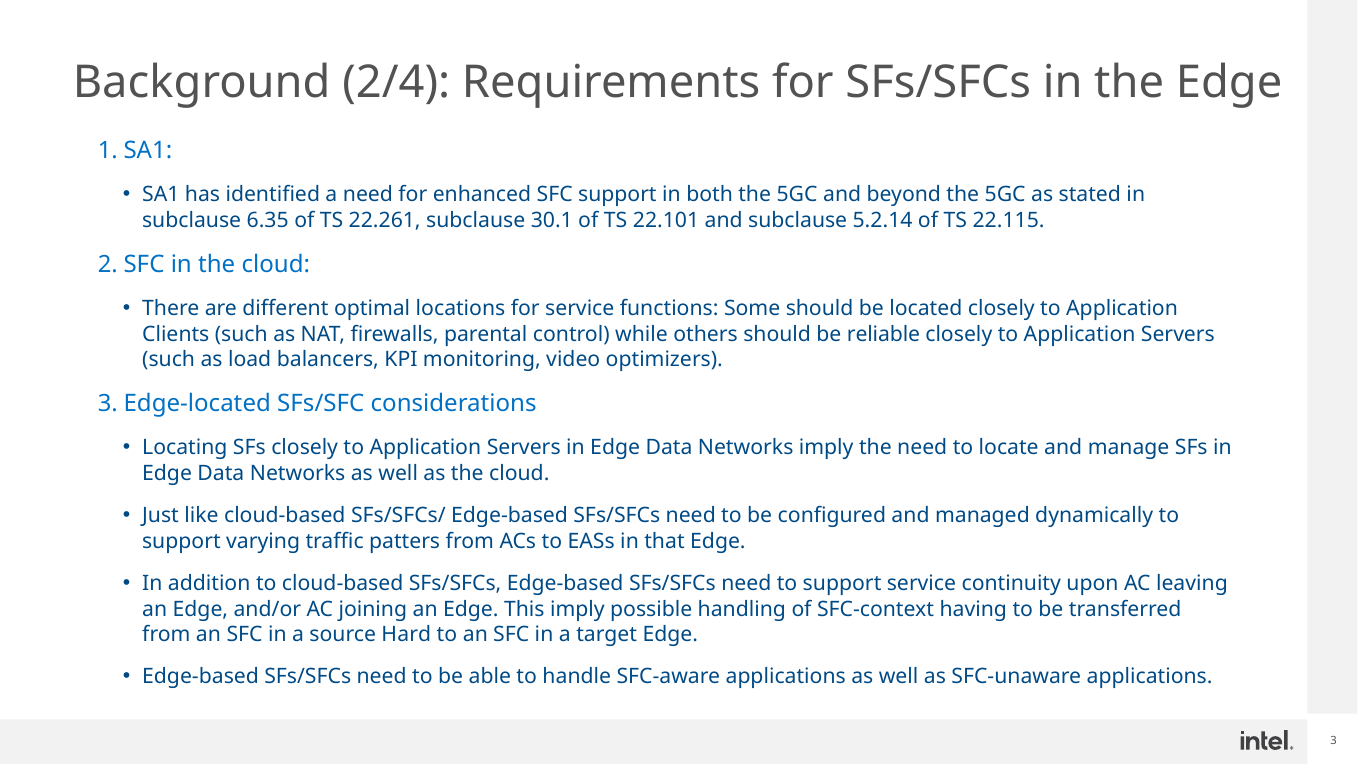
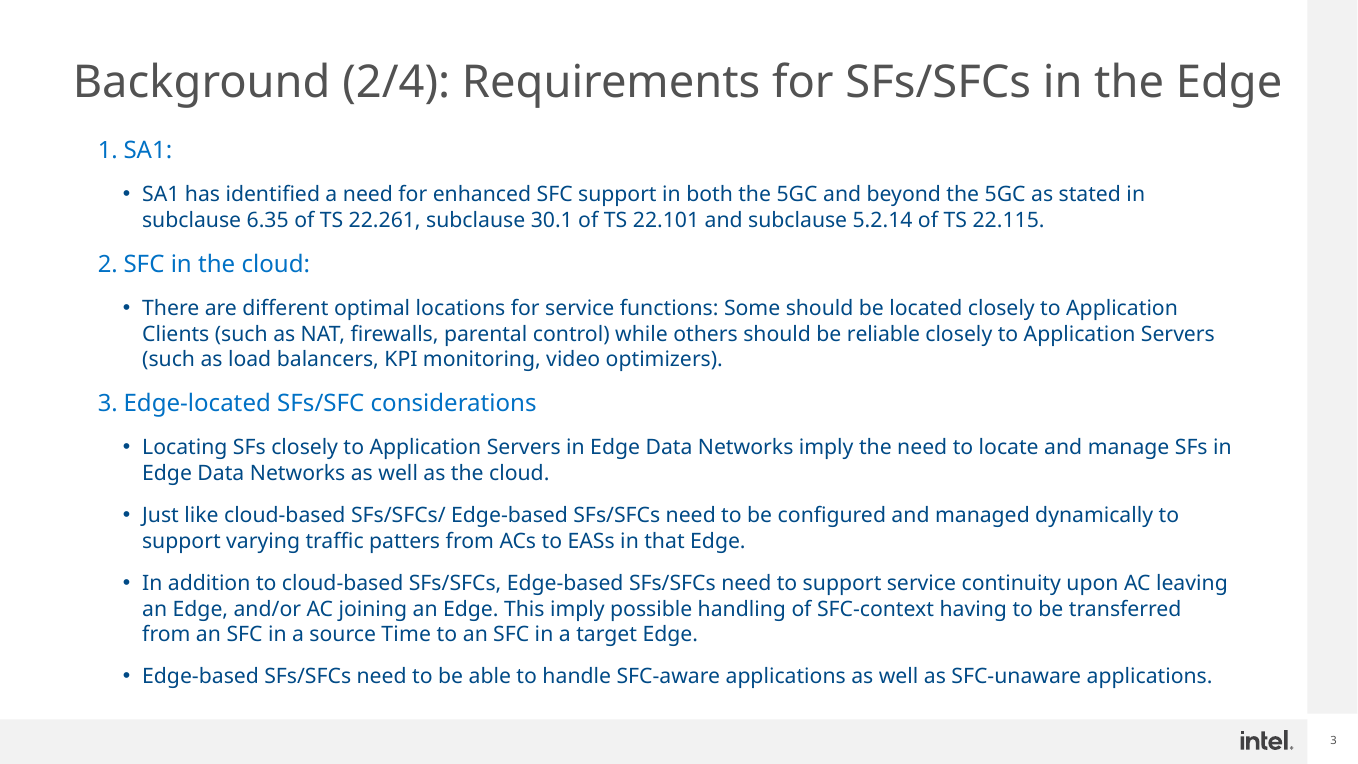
Hard: Hard -> Time (406, 634)
